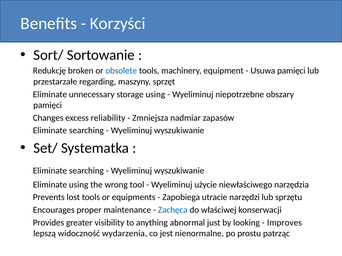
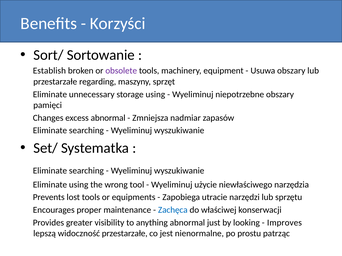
Redukcję: Redukcję -> Establish (49, 71)
obsolete colour: blue -> purple (121, 71)
Usuwa pamięci: pamięci -> obszary (291, 71)
excess reliability: reliability -> abnormal (108, 118)
widoczność wydarzenia: wydarzenia -> przestarzałe (125, 234)
